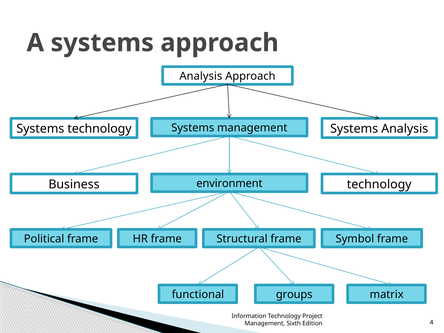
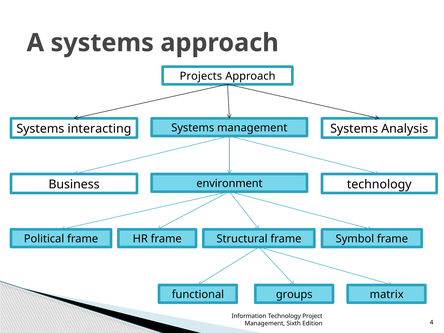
Analysis: Analysis -> Projects (201, 76)
Systems technology: technology -> interacting (99, 129)
